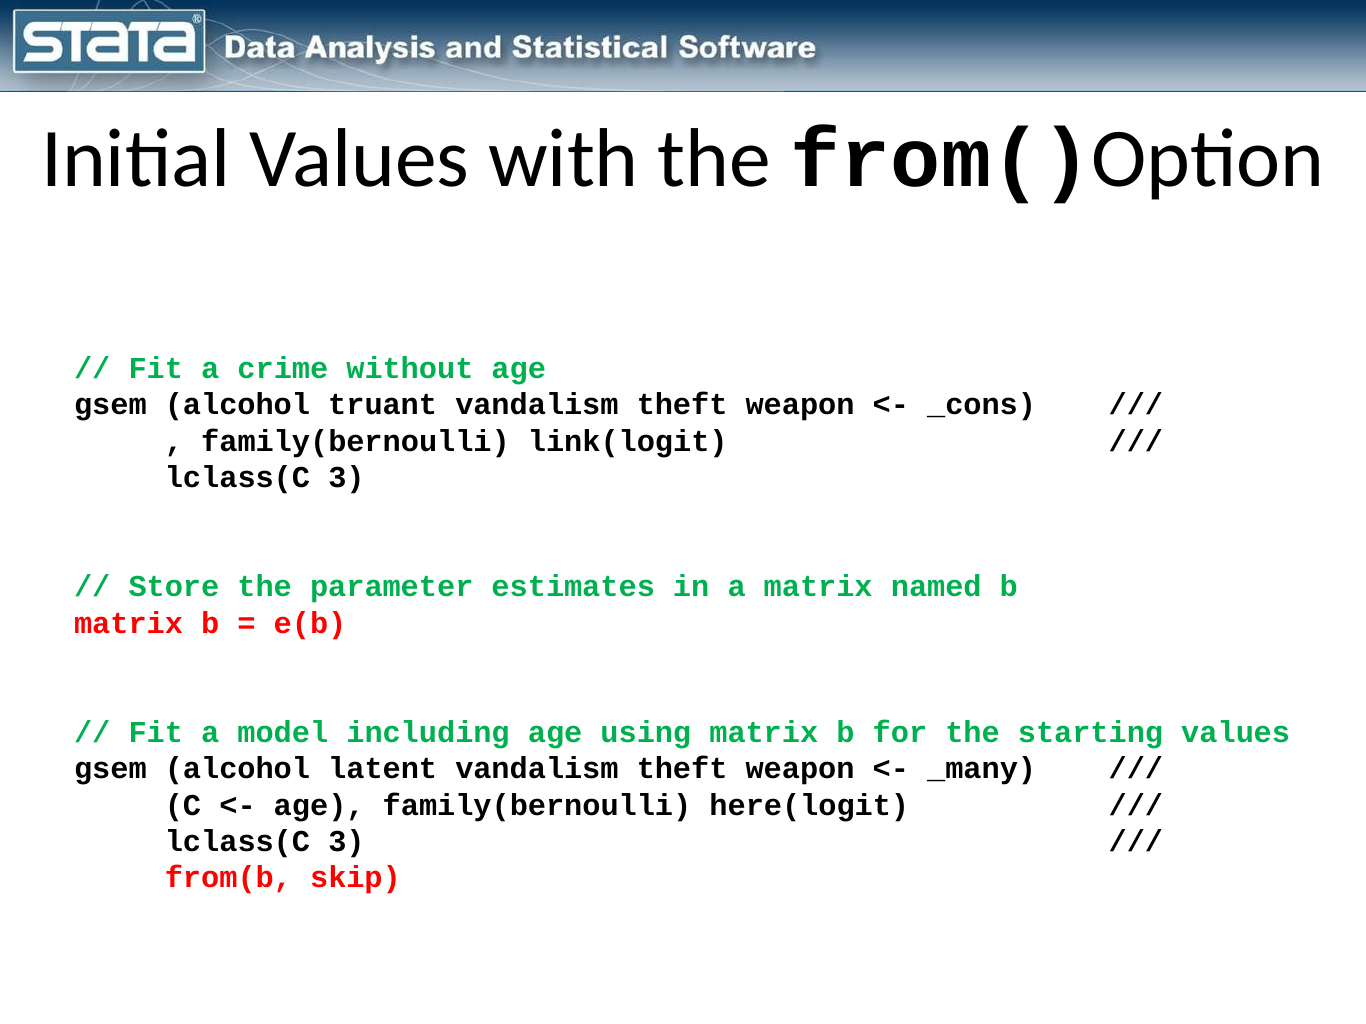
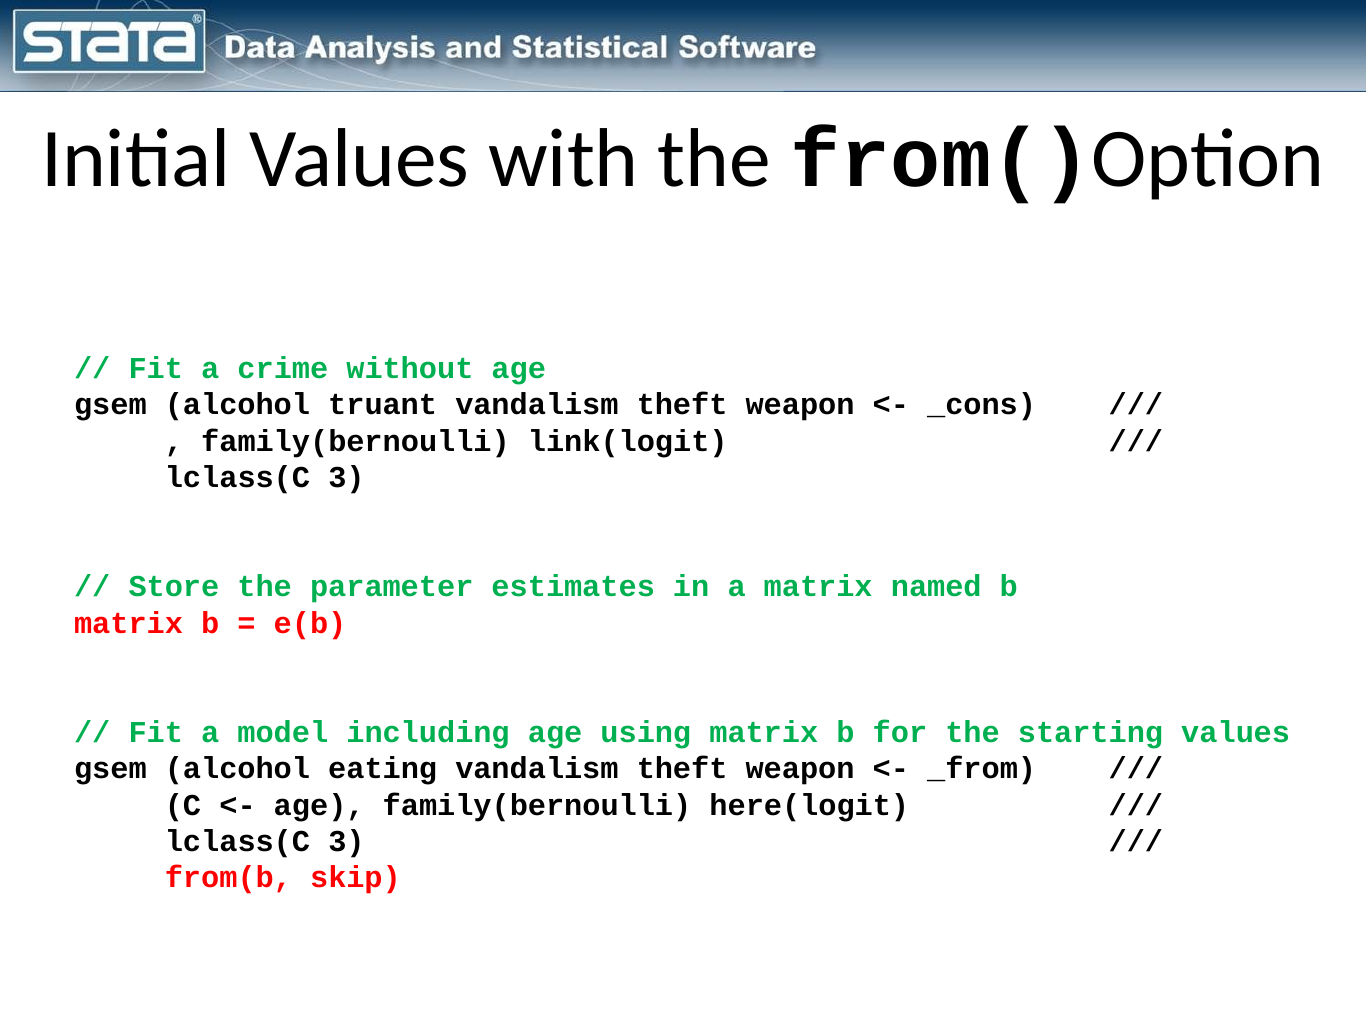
latent: latent -> eating (383, 769)
_many: _many -> _from (982, 769)
